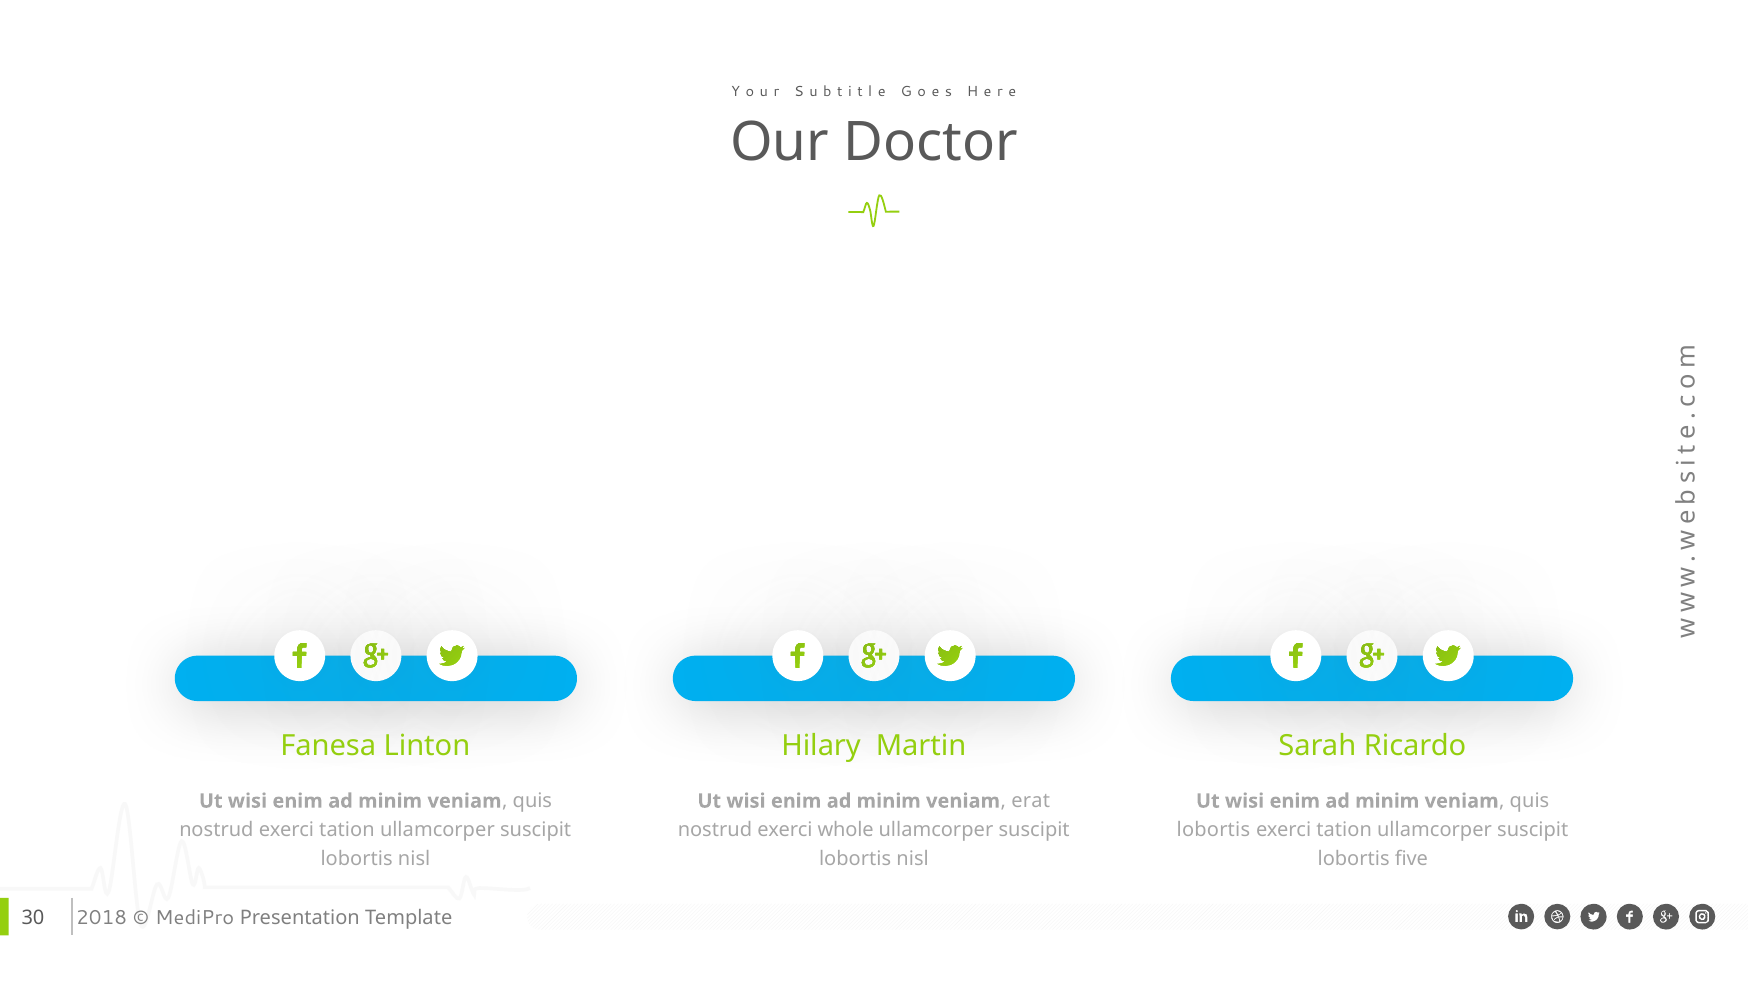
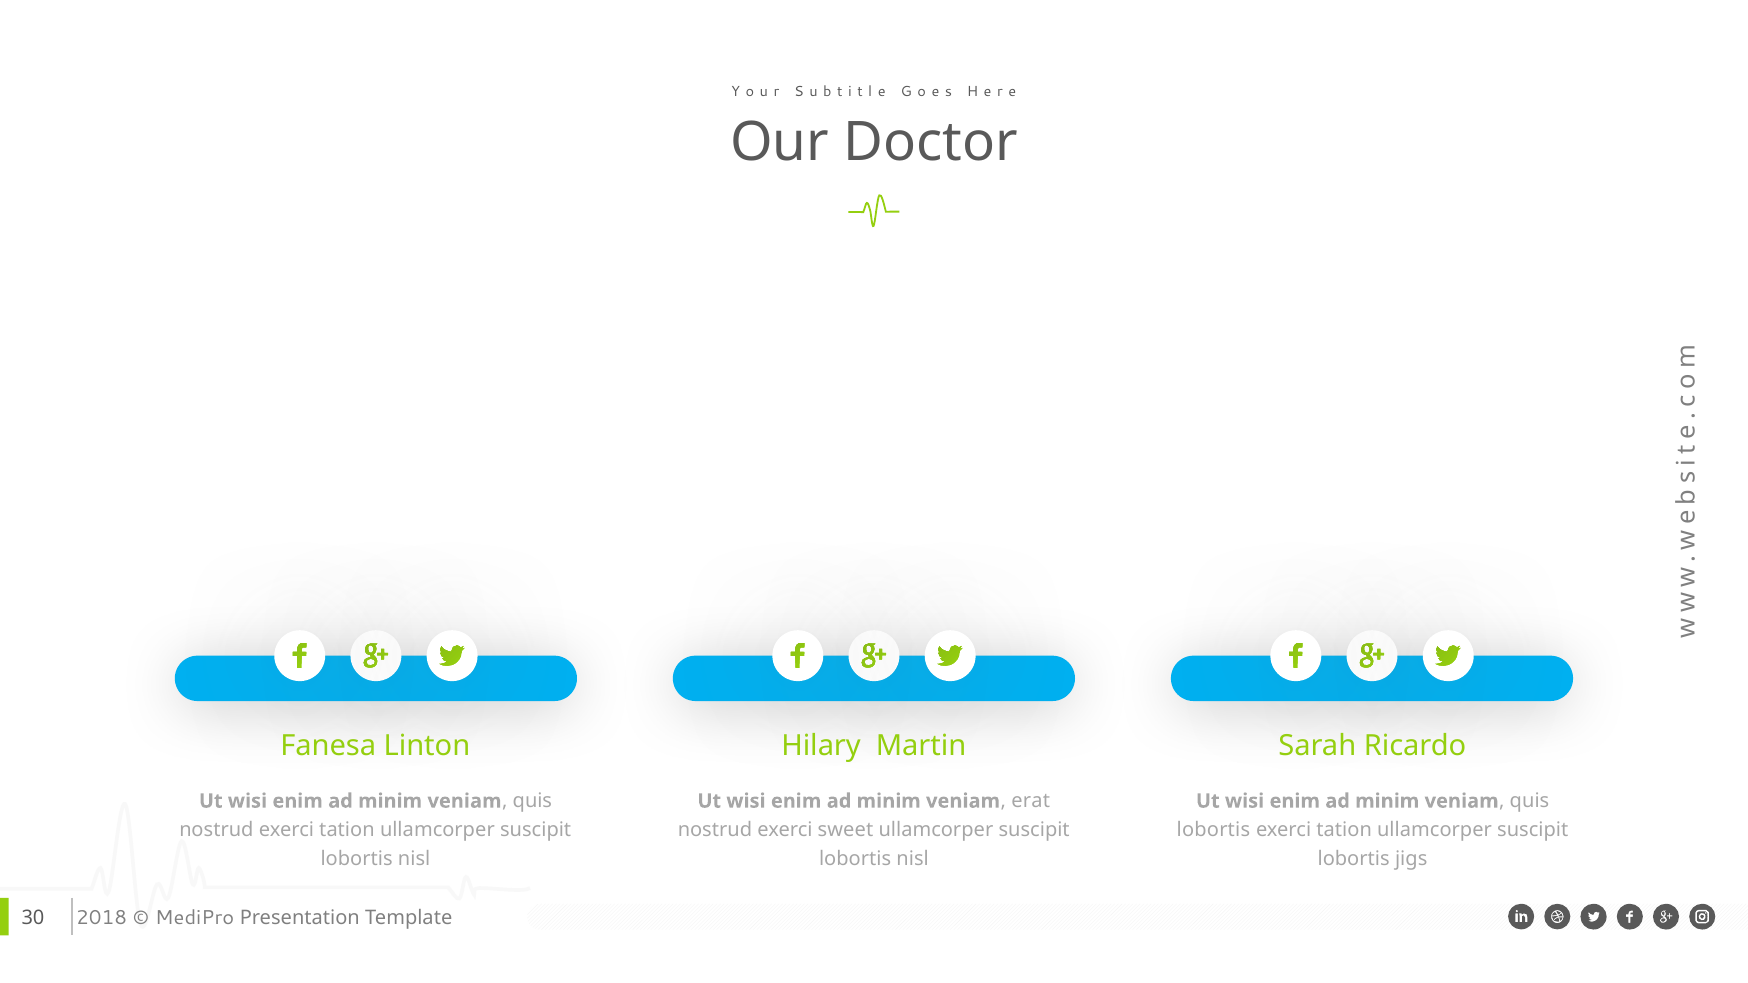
whole: whole -> sweet (845, 830)
five: five -> jigs (1411, 859)
